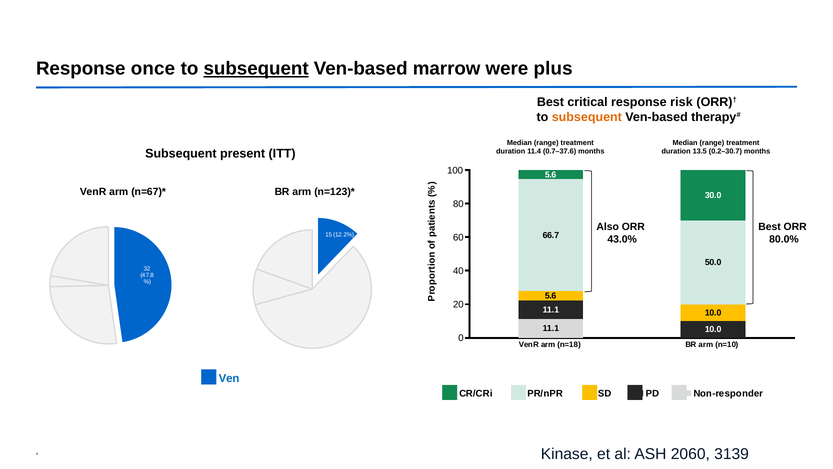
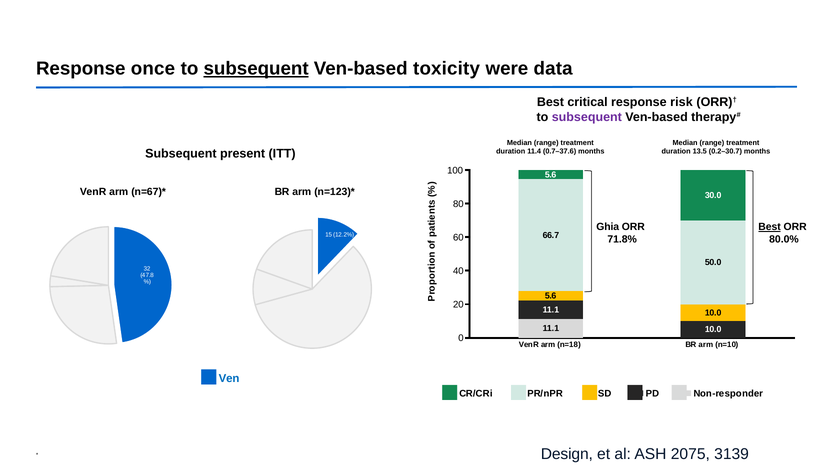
marrow: marrow -> toxicity (447, 69)
plus: plus -> data (553, 69)
subsequent colour: orange -> purple (587, 117)
Also: Also -> Ghia (608, 227)
Best underline: none -> present (770, 227)
43.0%: 43.0% -> 71.8% (622, 239)
Kinase: Kinase -> Design (567, 454)
2060: 2060 -> 2075 (690, 454)
